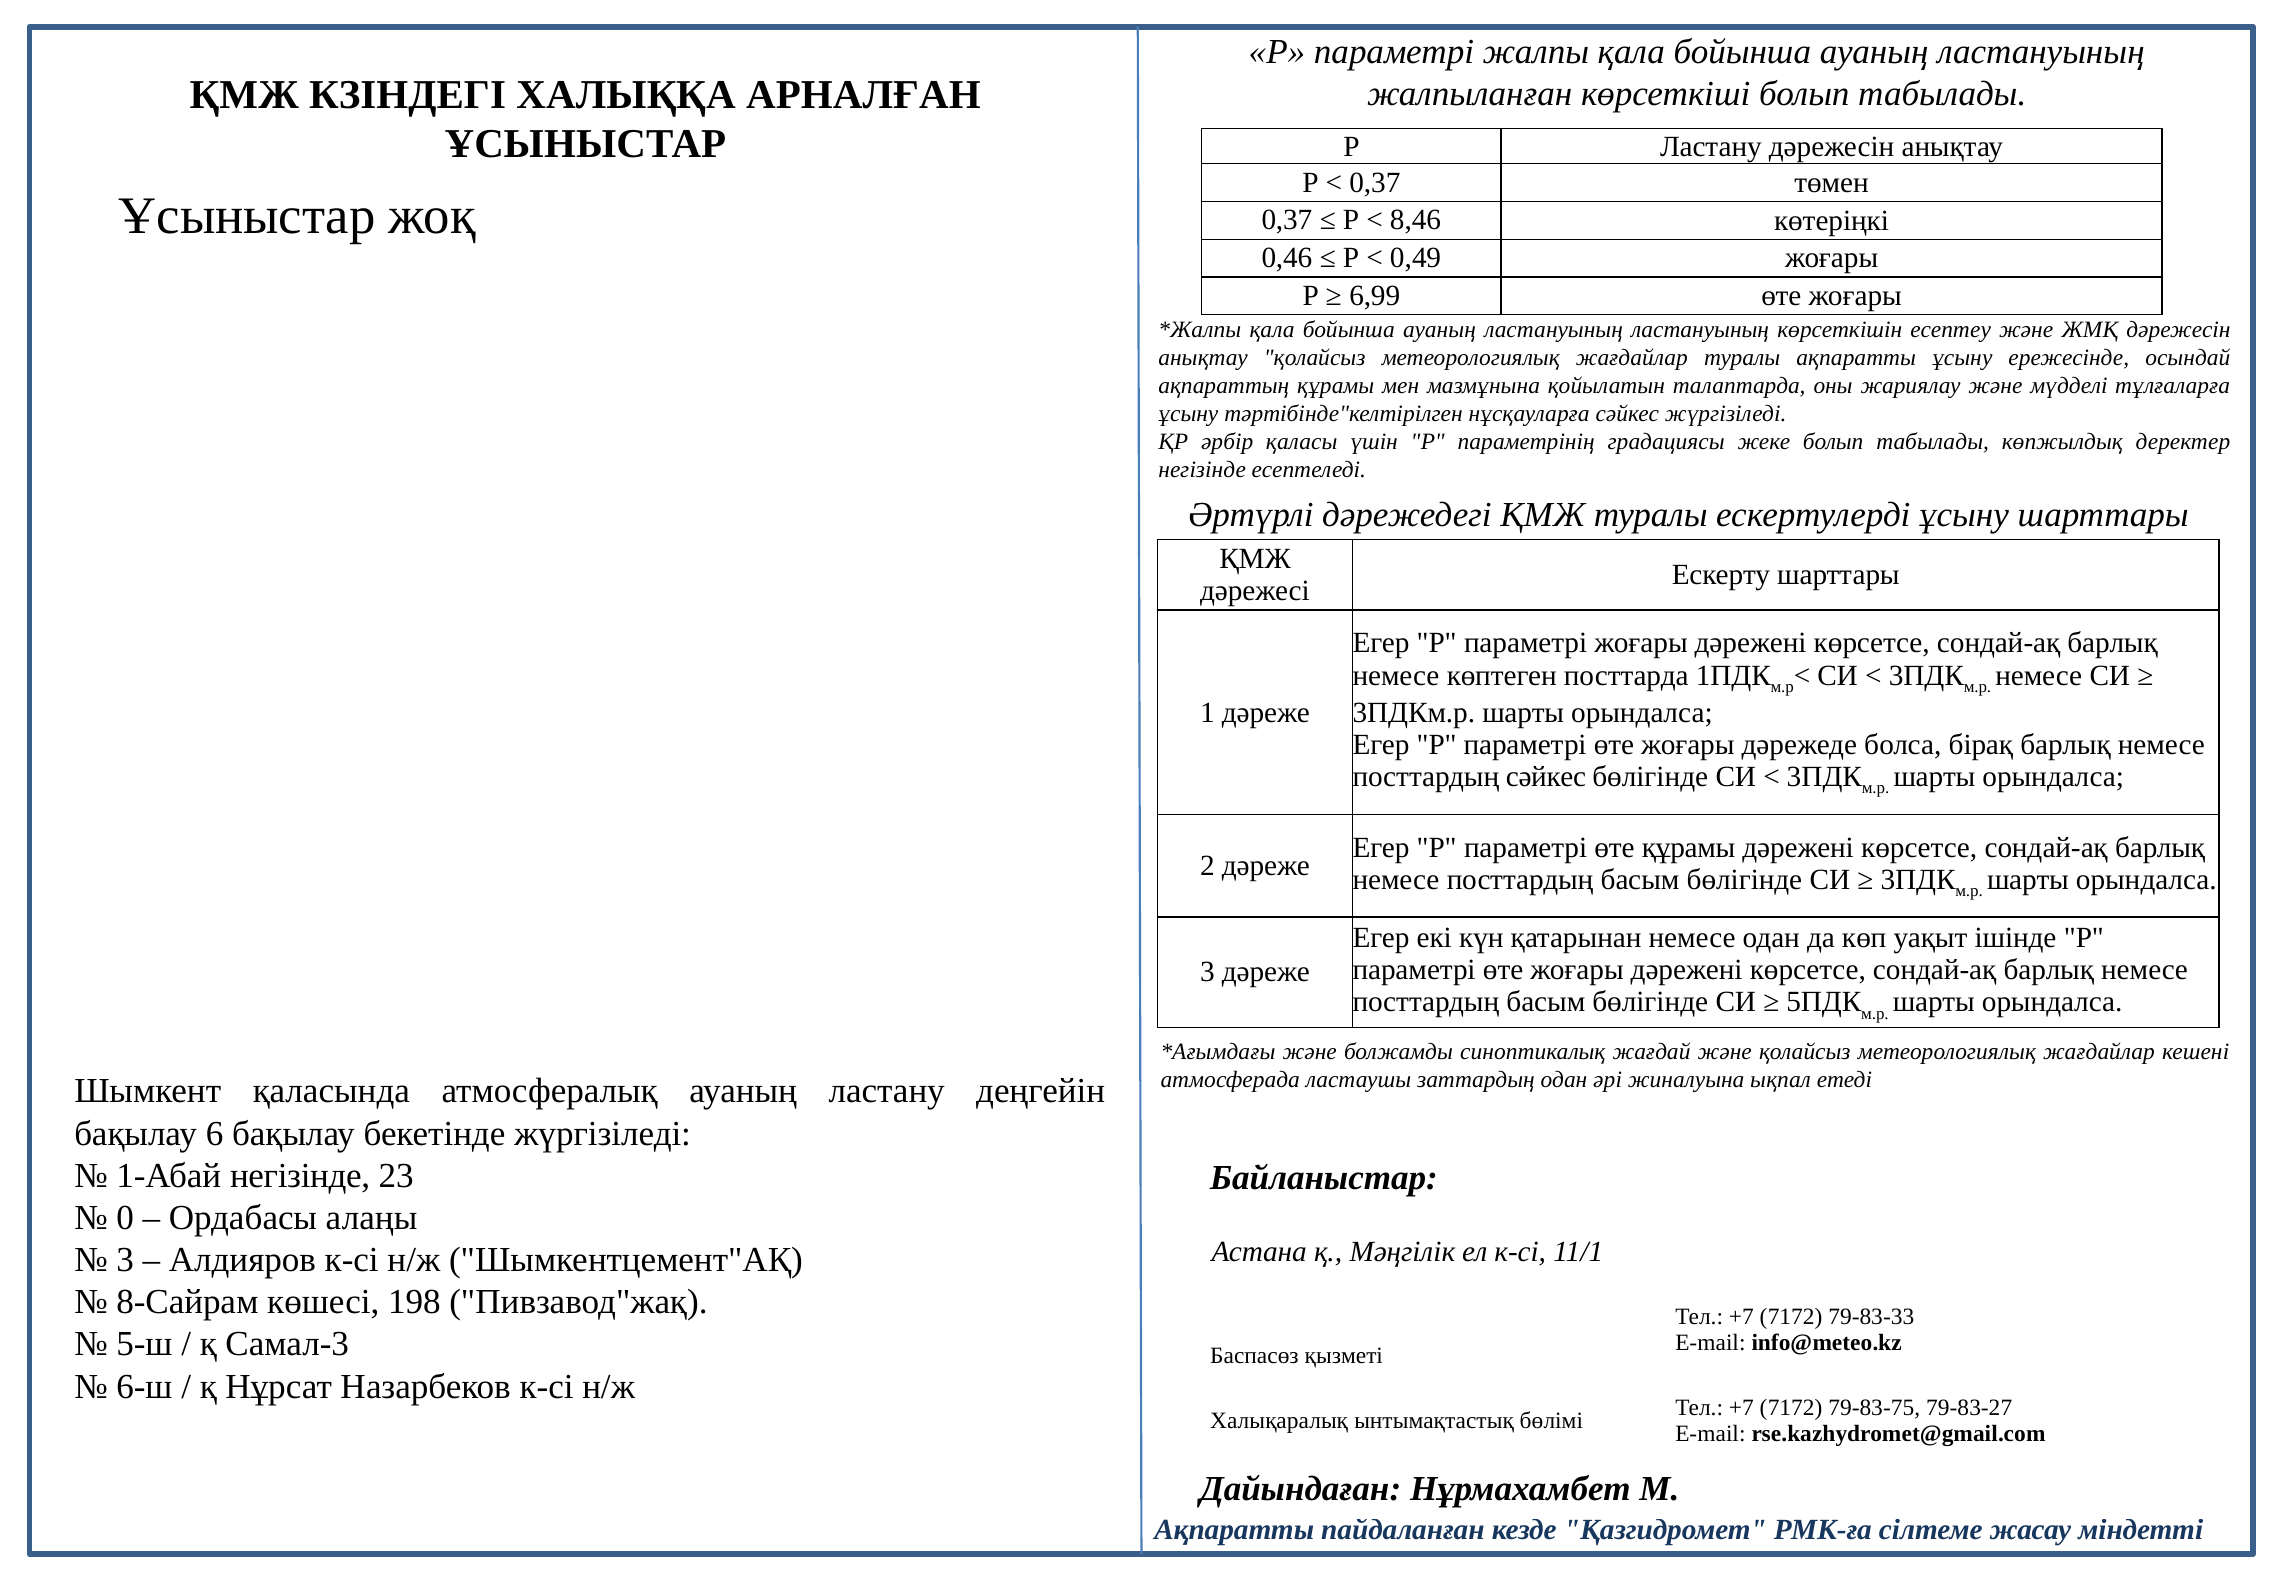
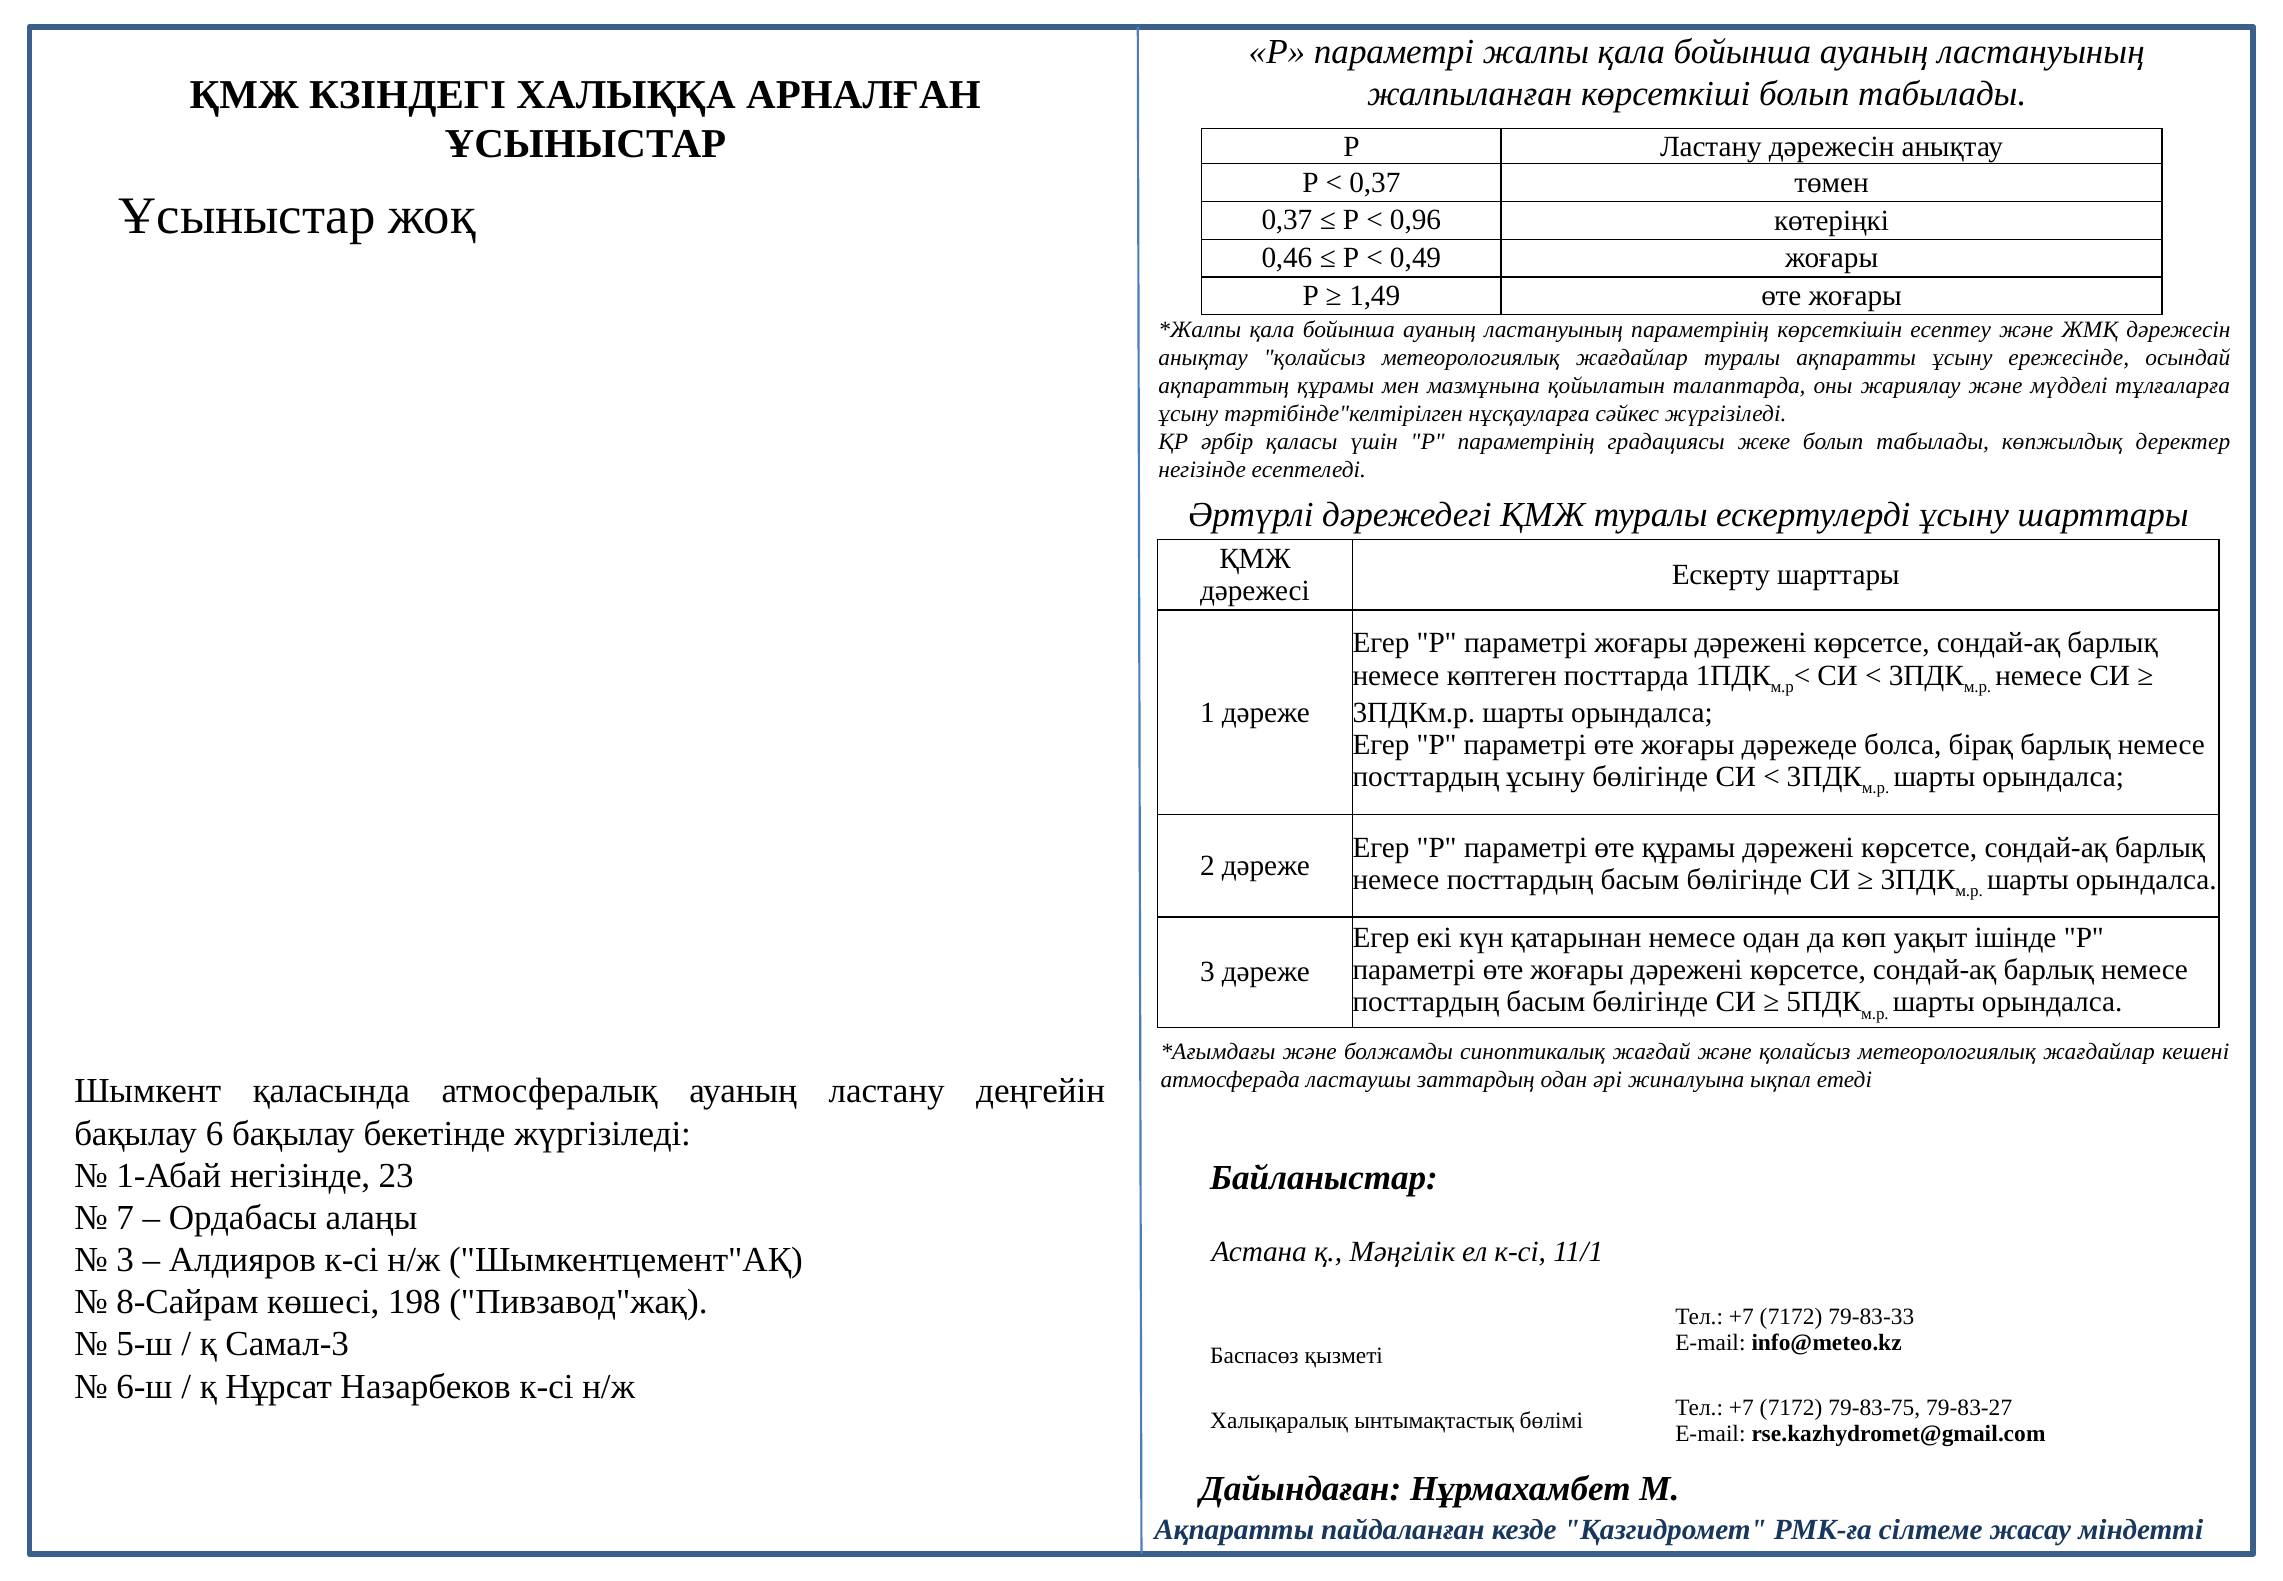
8,46: 8,46 -> 0,96 (1416, 220)
6,99: 6,99 -> 1,49 (1375, 295)
ластануының ластануының: ластануының -> параметрінің (1700, 330)
посттардың сәйкес: сәйкес -> ұсыну (1546, 777)
0: 0 -> 7 (125, 1217)
